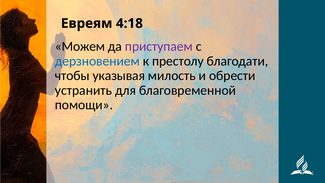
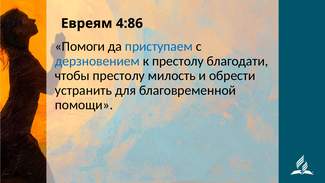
4:18: 4:18 -> 4:86 (129, 23)
Можем: Можем -> Помоги (80, 46)
приступаем colour: purple -> blue (159, 46)
чтобы указывая: указывая -> престолу (119, 76)
